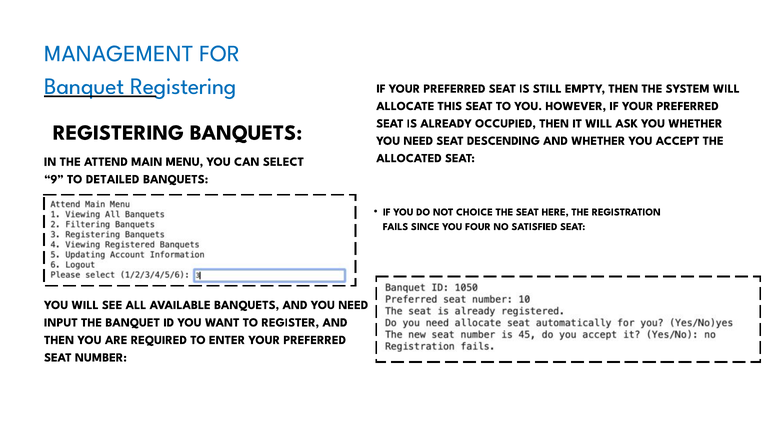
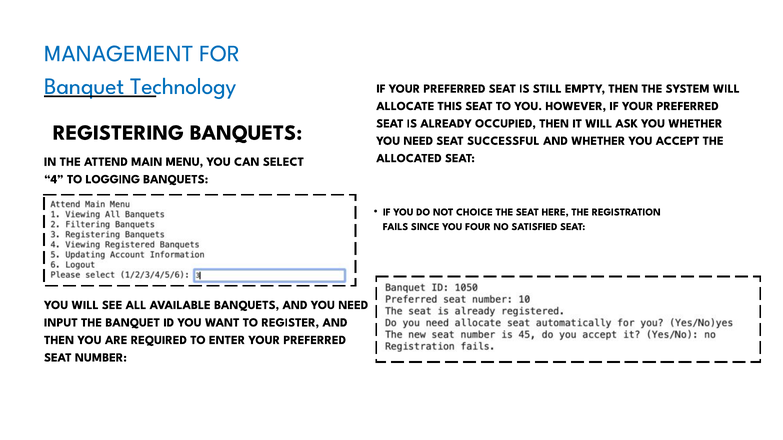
Registering: Registering -> Technology (183, 86)
DESCENDING: DESCENDING -> SUCCESSFUL (503, 141)
9: 9 -> 4 (54, 179)
DETAILED: DETAILED -> LOGGING (113, 179)
